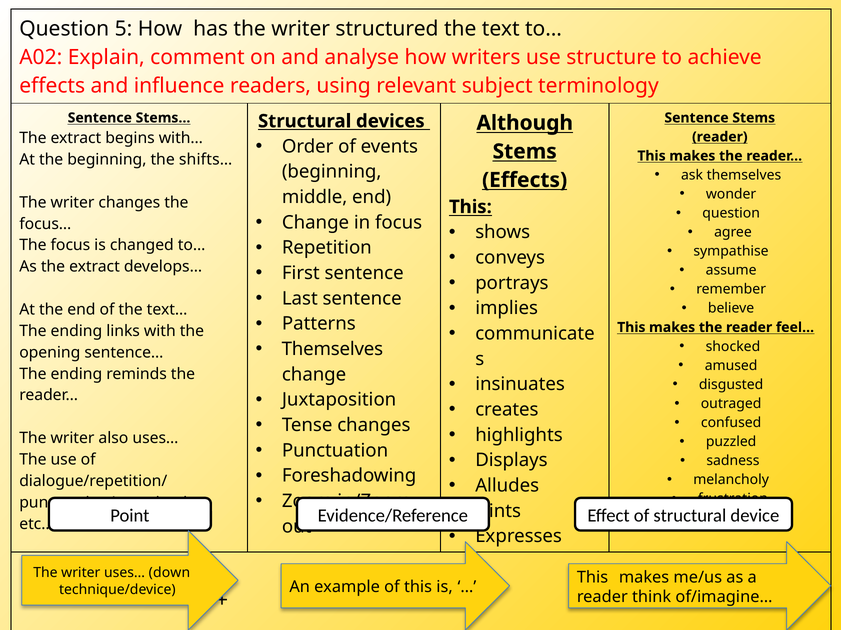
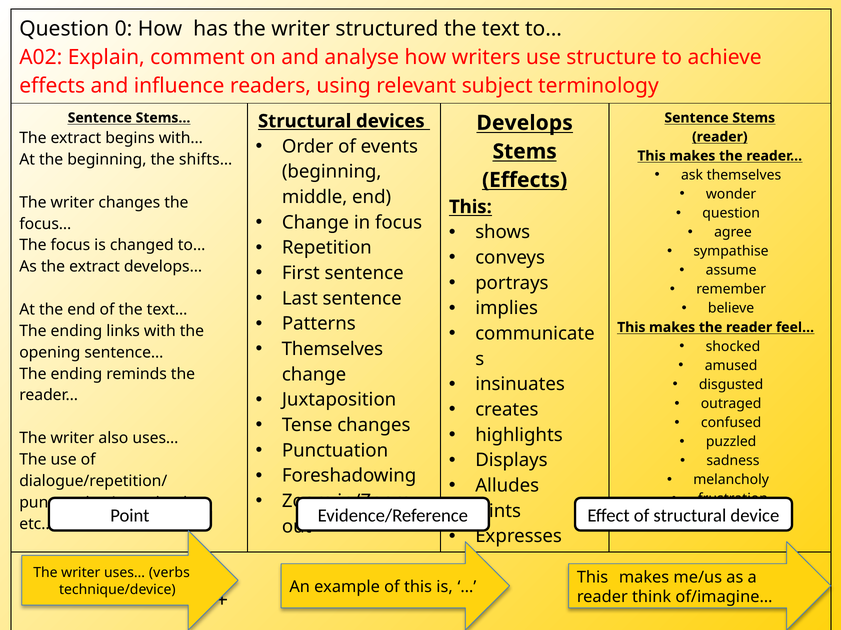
5: 5 -> 0 (124, 29)
Although: Although -> Develops (525, 123)
down: down -> verbs (169, 573)
